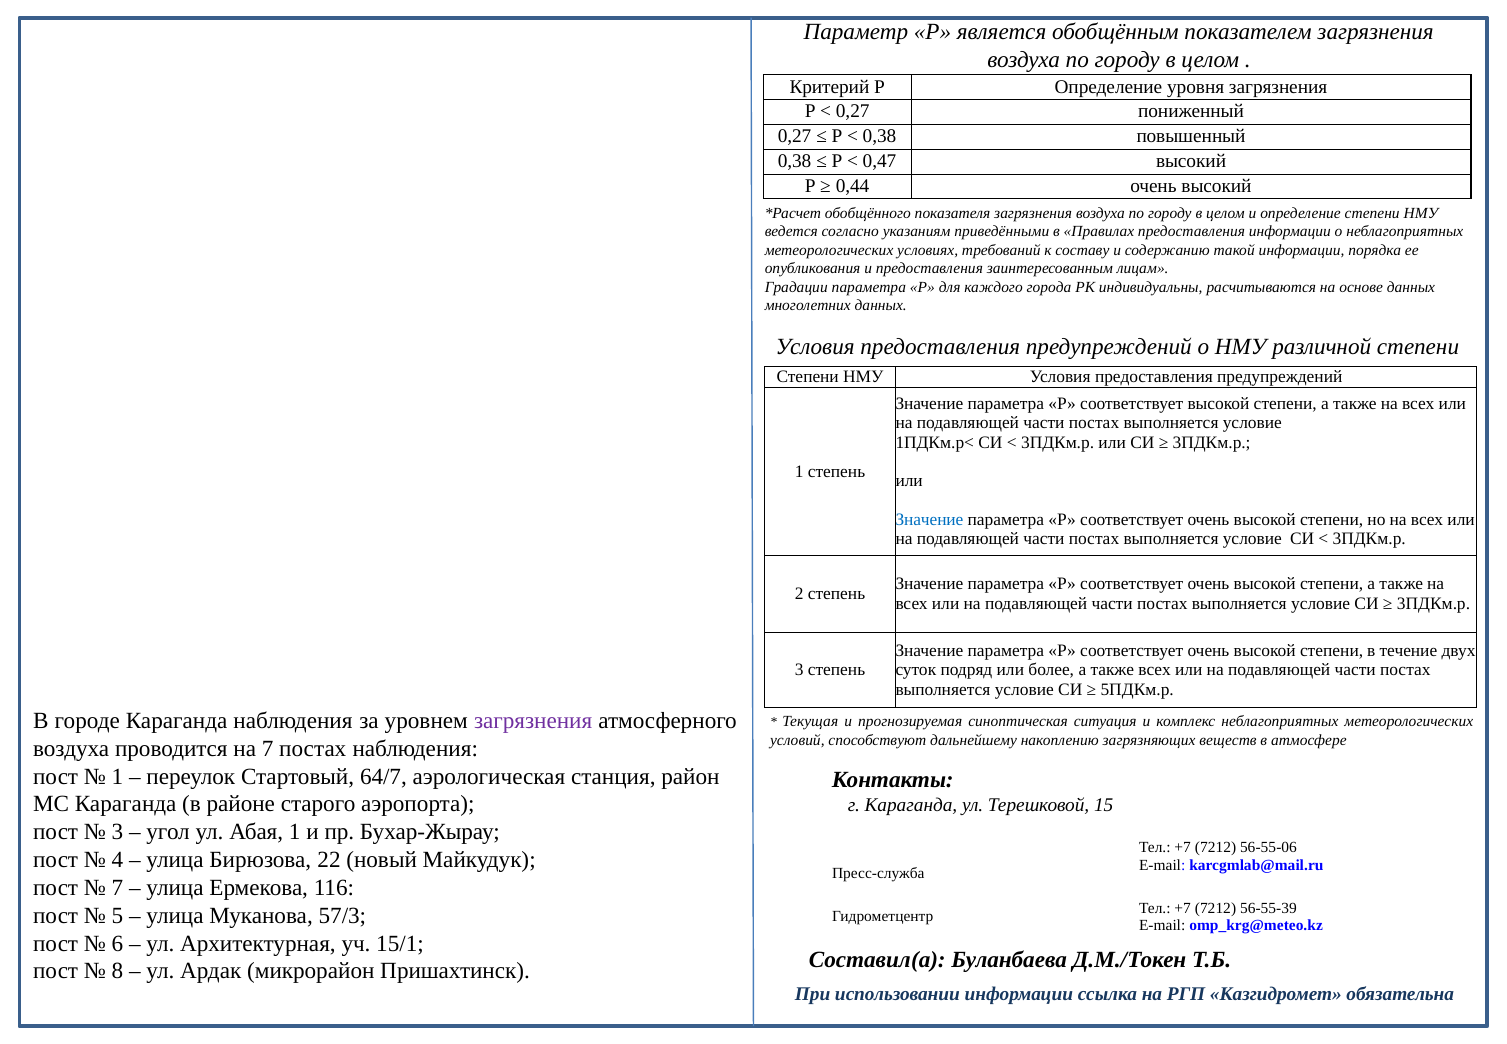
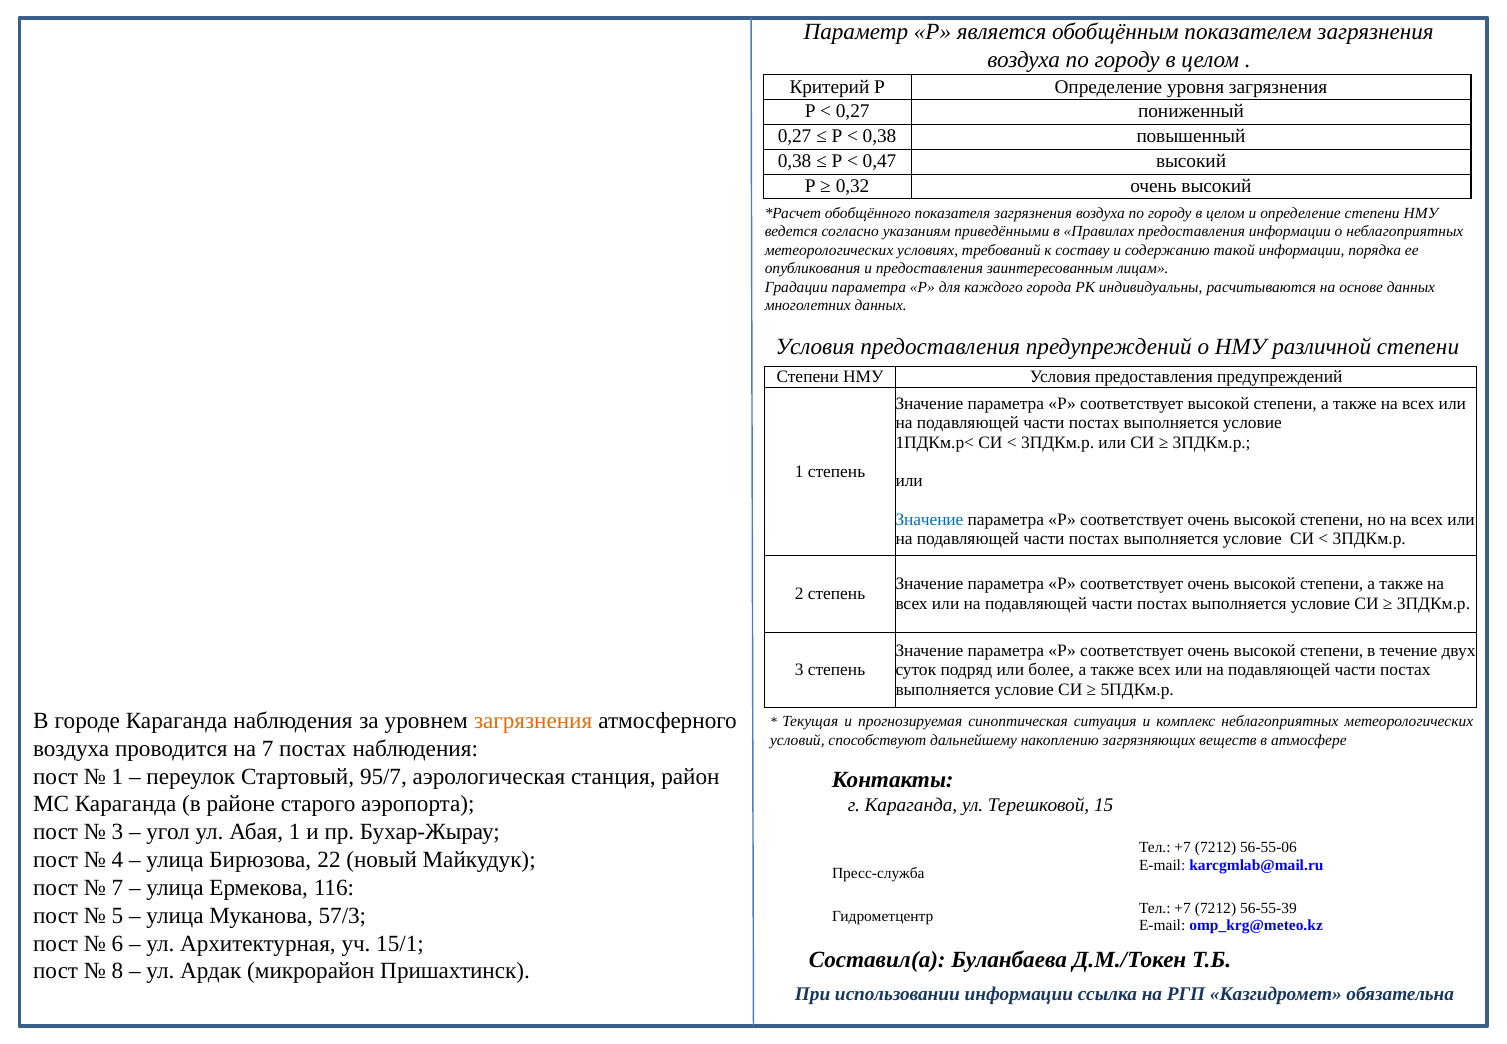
0,44: 0,44 -> 0,32 (853, 186)
загрязнения colour: purple -> orange (533, 720)
64/7: 64/7 -> 95/7 (383, 776)
